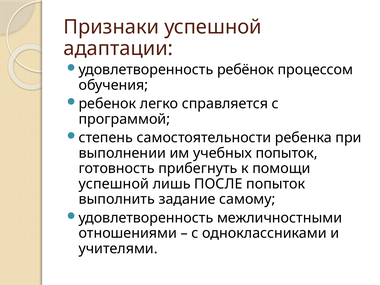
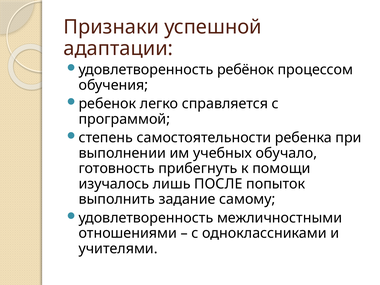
учебных попыток: попыток -> обучало (286, 153)
успешной: успешной -> изучалось (114, 184)
